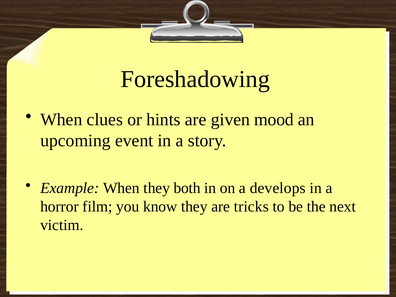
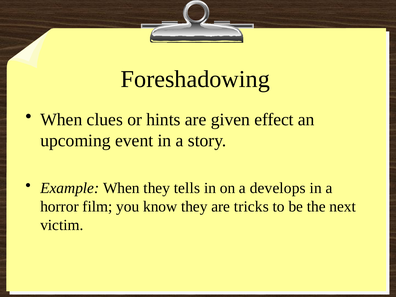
mood: mood -> effect (274, 120)
both: both -> tells (187, 188)
